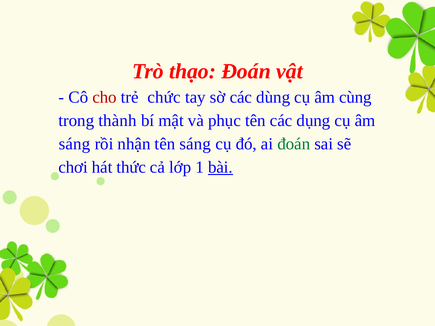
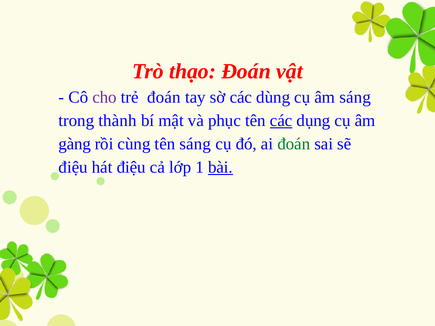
cho colour: red -> purple (105, 97)
trẻ chức: chức -> đoán (164, 97)
âm cùng: cùng -> sáng (355, 97)
các underline: none -> present (281, 121)
sáng: sáng -> gàng (75, 144)
nhận: nhận -> cùng (134, 144)
chơi: chơi -> điệu (73, 167)
hát thức: thức -> điệu (131, 167)
